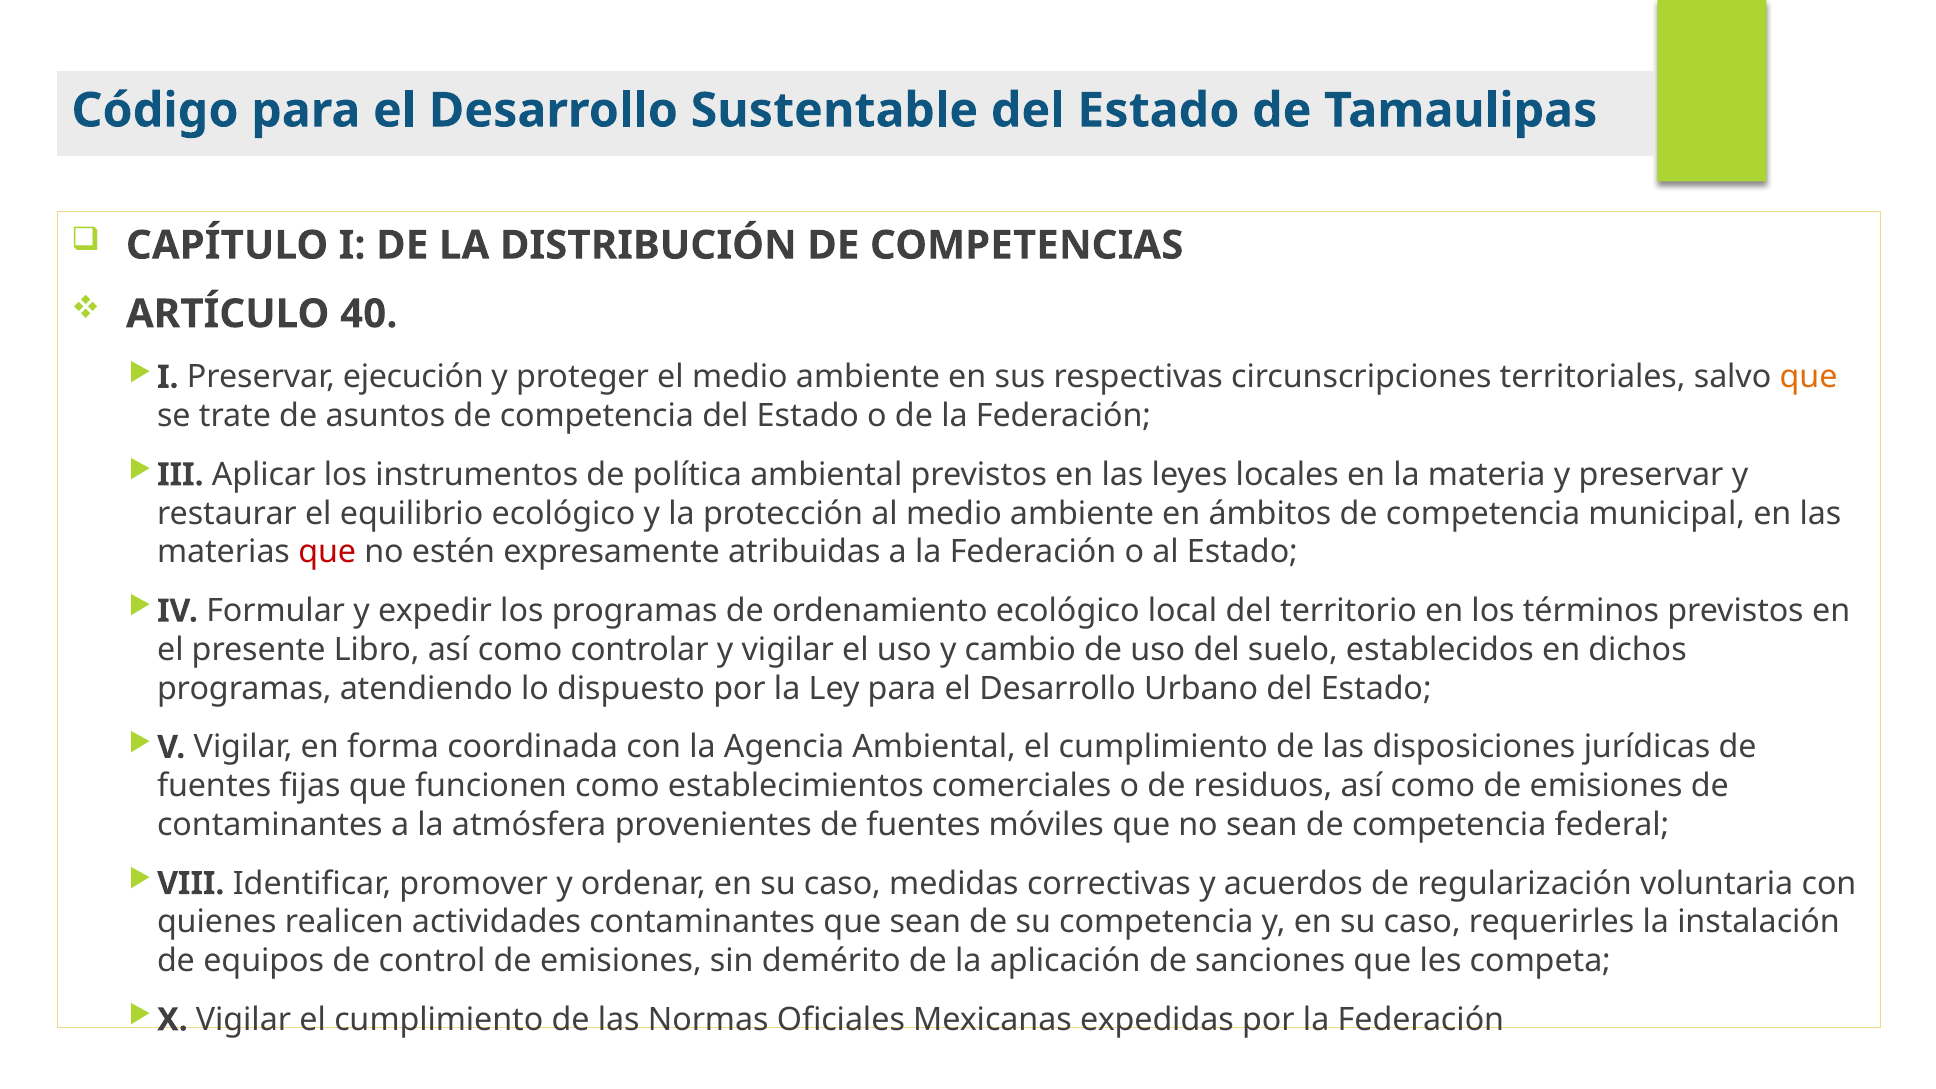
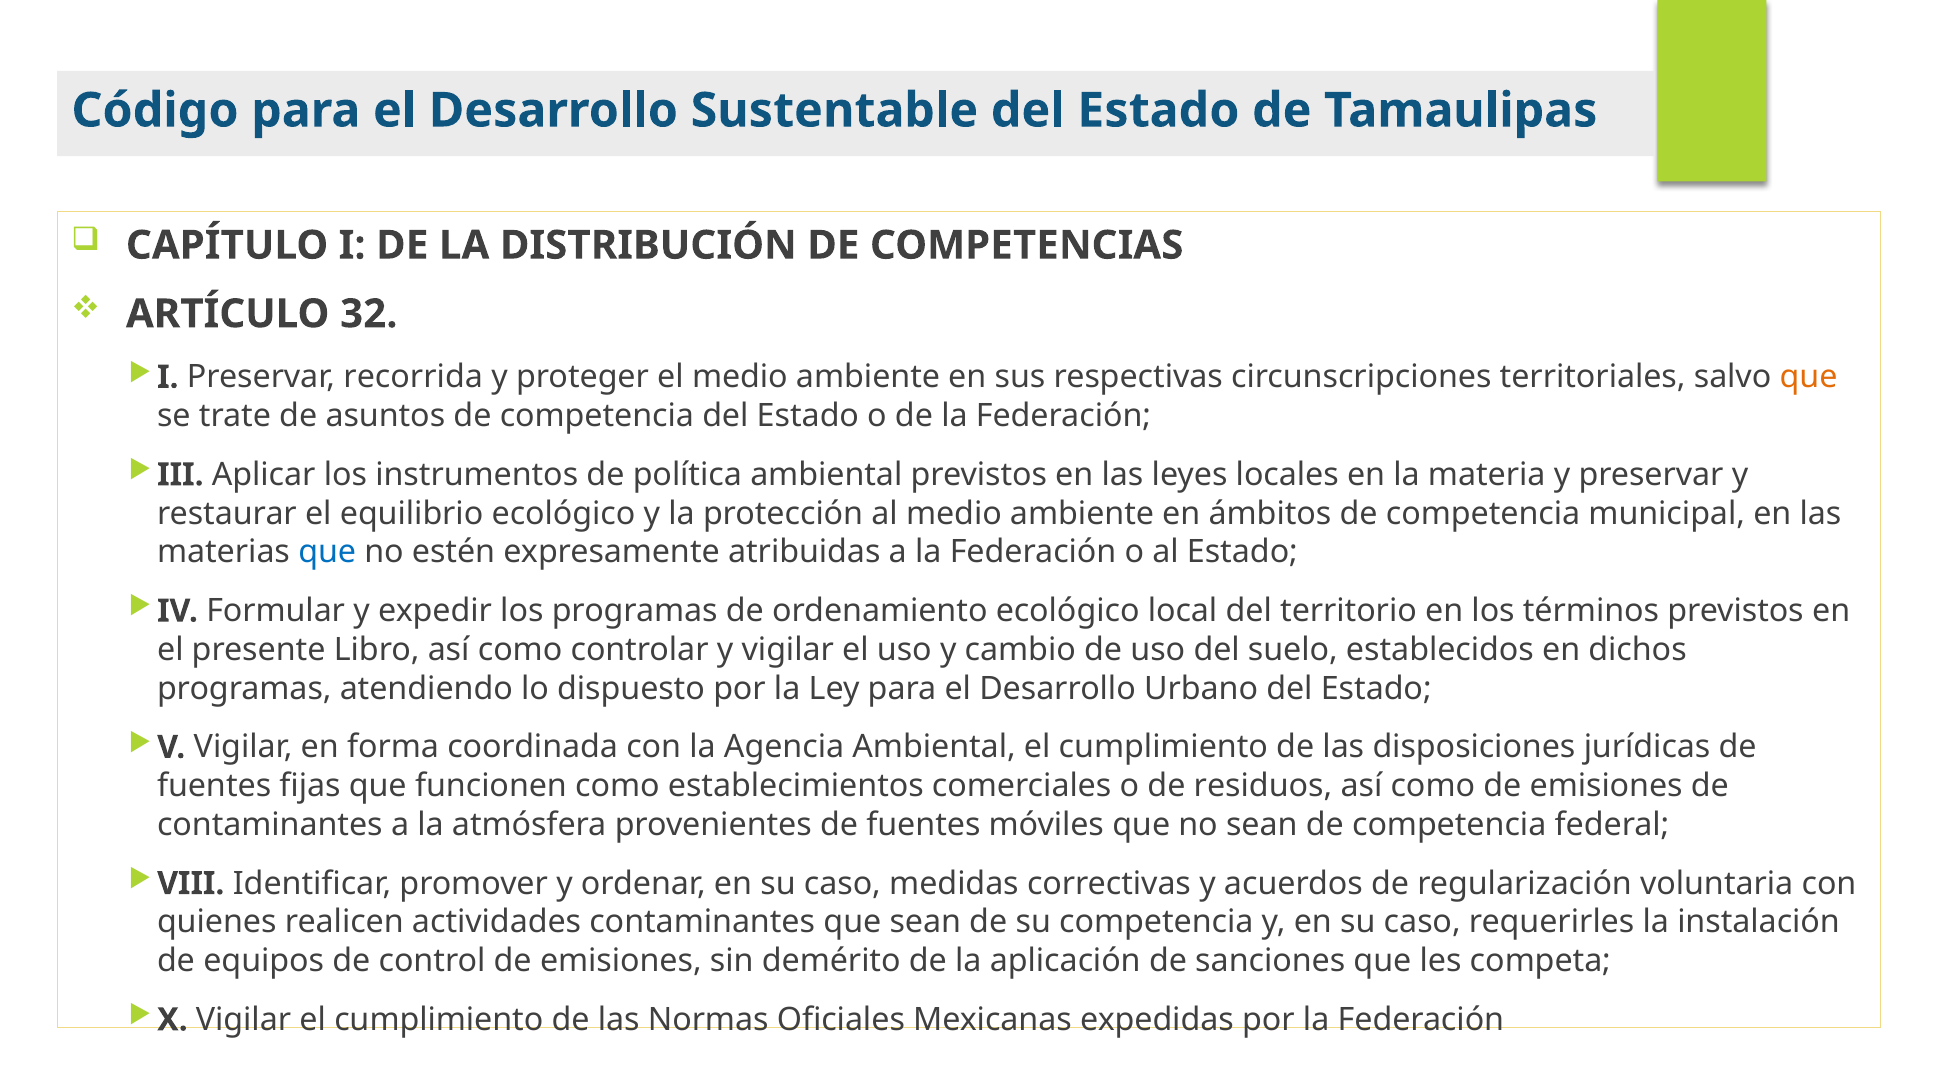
40: 40 -> 32 (369, 314)
ejecución: ejecución -> recorrida (413, 377)
que colour: red -> blue (327, 552)
